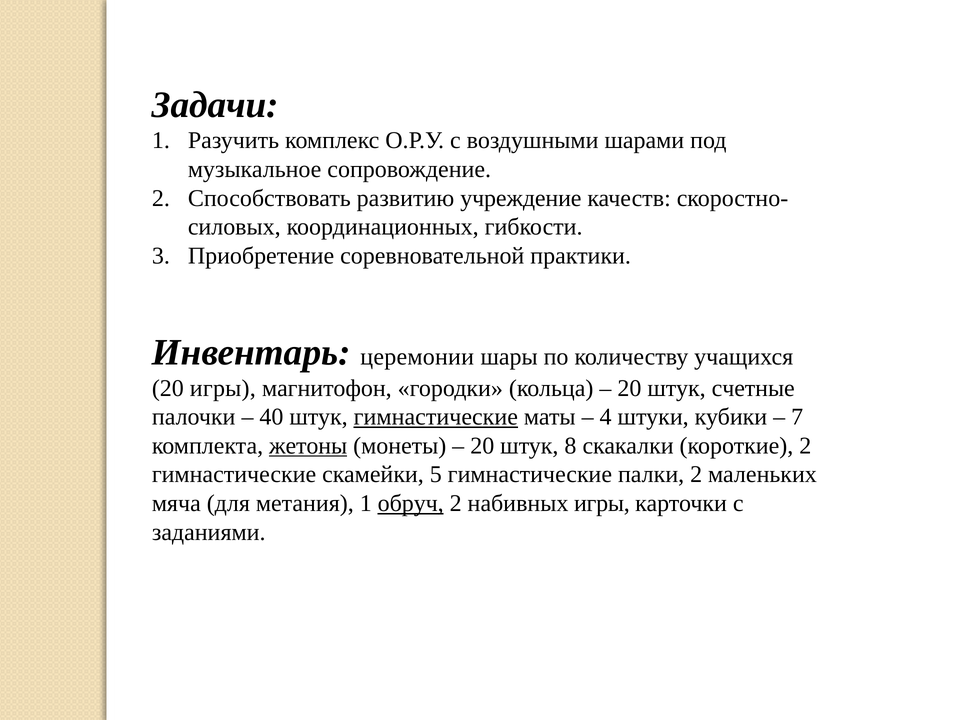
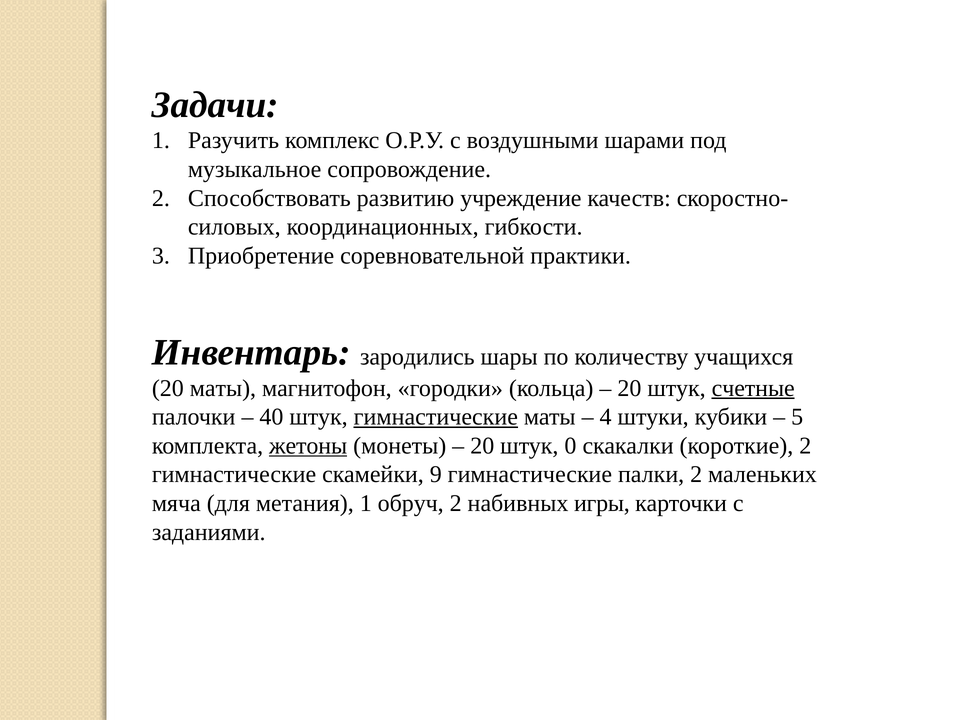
церемонии: церемонии -> зародились (417, 357)
20 игры: игры -> маты (223, 388)
счетные underline: none -> present (753, 388)
7: 7 -> 5 (797, 417)
8: 8 -> 0 (570, 446)
5: 5 -> 9 (436, 474)
обруч underline: present -> none (411, 503)
